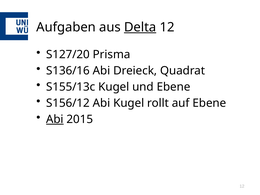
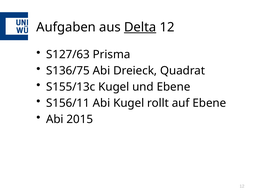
S127/20: S127/20 -> S127/63 (68, 55)
S136/16: S136/16 -> S136/75 (68, 71)
S156/12: S156/12 -> S156/11 (68, 103)
Abi underline: present -> none (55, 119)
